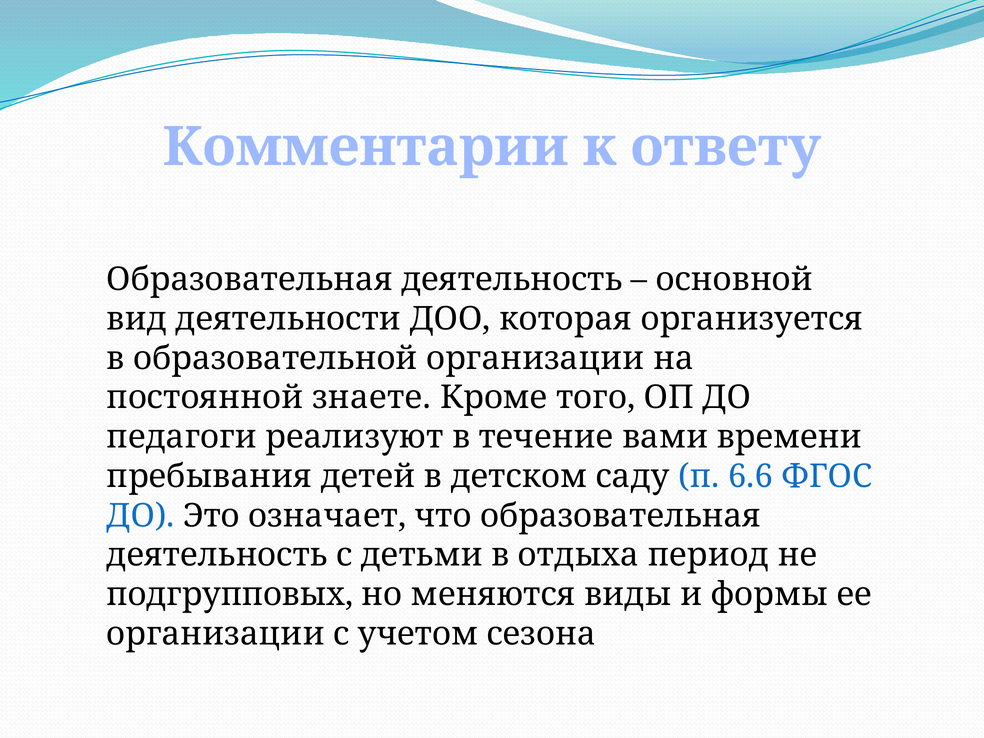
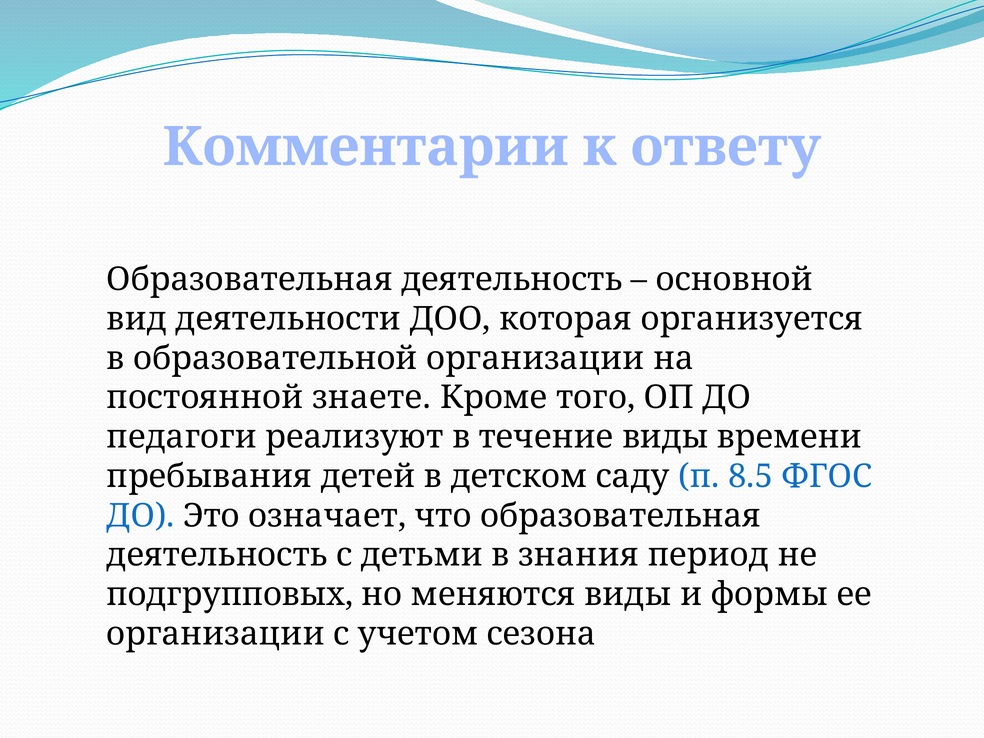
течение вами: вами -> виды (665, 437)
6.6: 6.6 -> 8.5 (750, 476)
отдыха: отдыха -> знания (578, 555)
